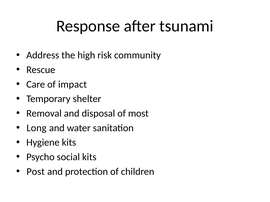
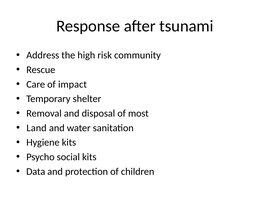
Long: Long -> Land (37, 128)
Post: Post -> Data (36, 172)
